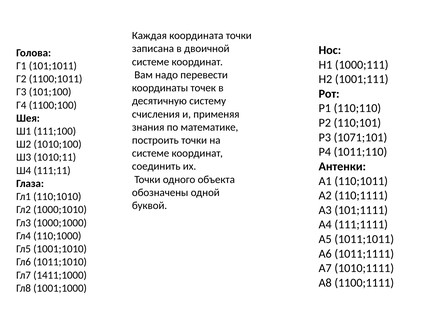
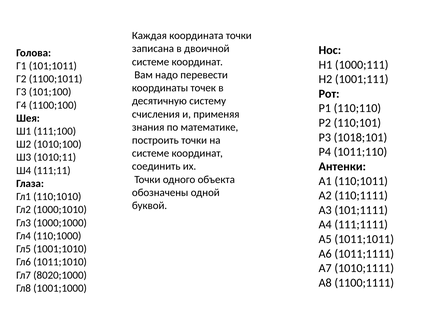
1071;101: 1071;101 -> 1018;101 (360, 137)
1411;1000: 1411;1000 -> 8020;1000 (60, 274)
